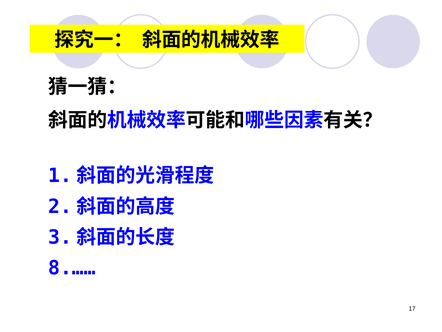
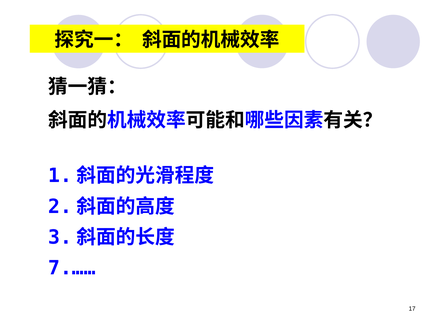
8.……: 8.…… -> 7.…… (72, 267)
